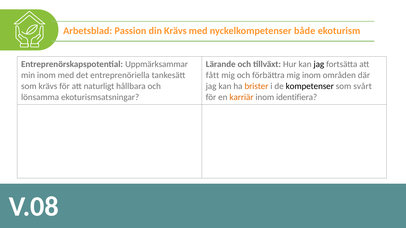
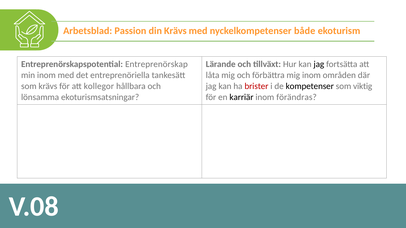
Uppmärksammar: Uppmärksammar -> Entreprenörskap (156, 64)
fått: fått -> låta (213, 75)
naturligt: naturligt -> kollegor (99, 86)
brister colour: orange -> red (256, 86)
svårt: svårt -> viktig (363, 86)
karriär colour: orange -> black (241, 97)
identifiera: identifiera -> förändras (297, 97)
